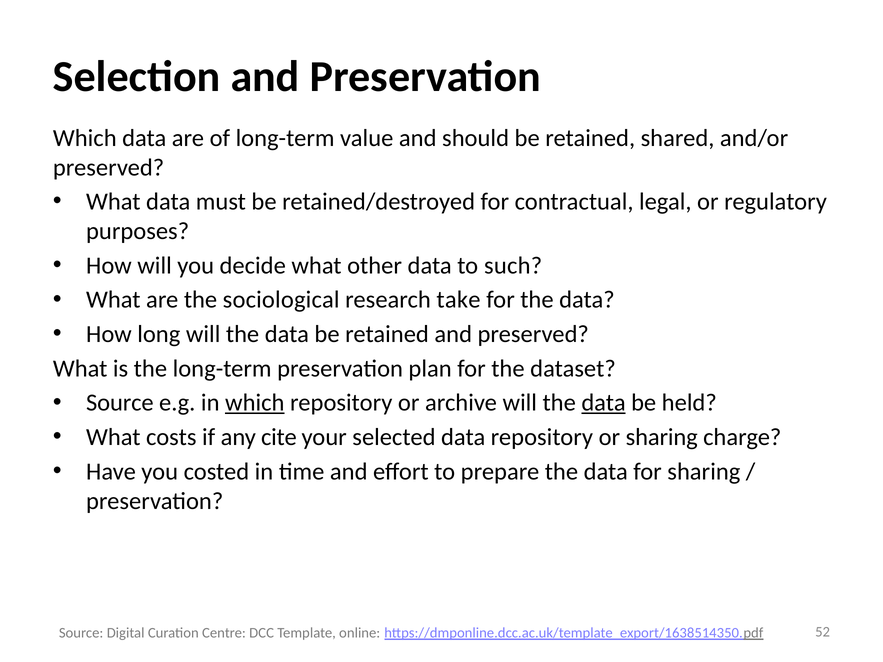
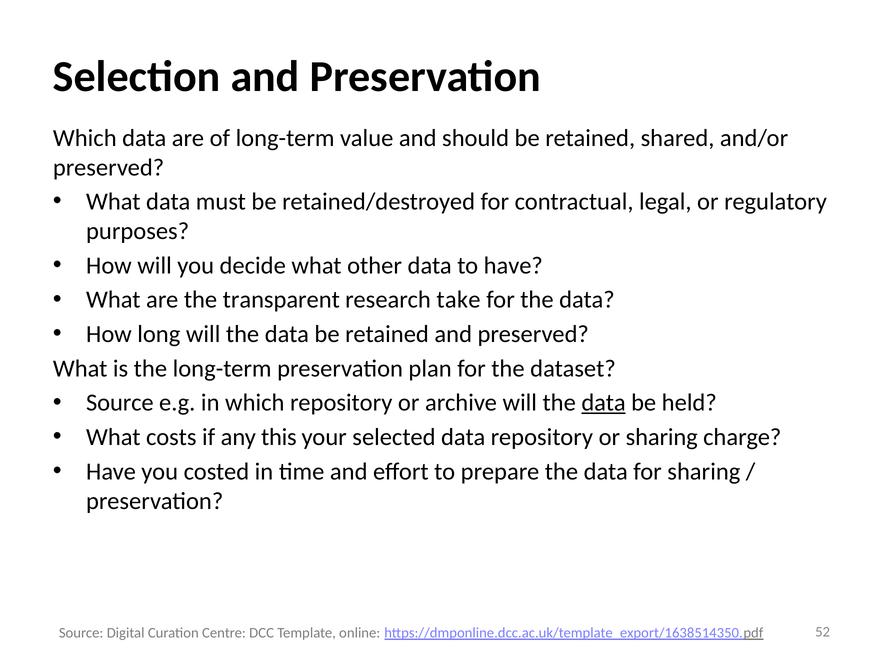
to such: such -> have (513, 266)
sociological: sociological -> transparent (281, 300)
which underline: present -> none (255, 403)
cite: cite -> this (279, 437)
